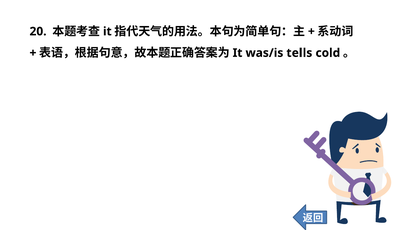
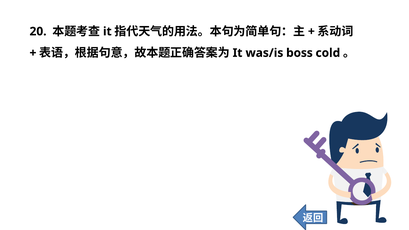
tells: tells -> boss (299, 53)
